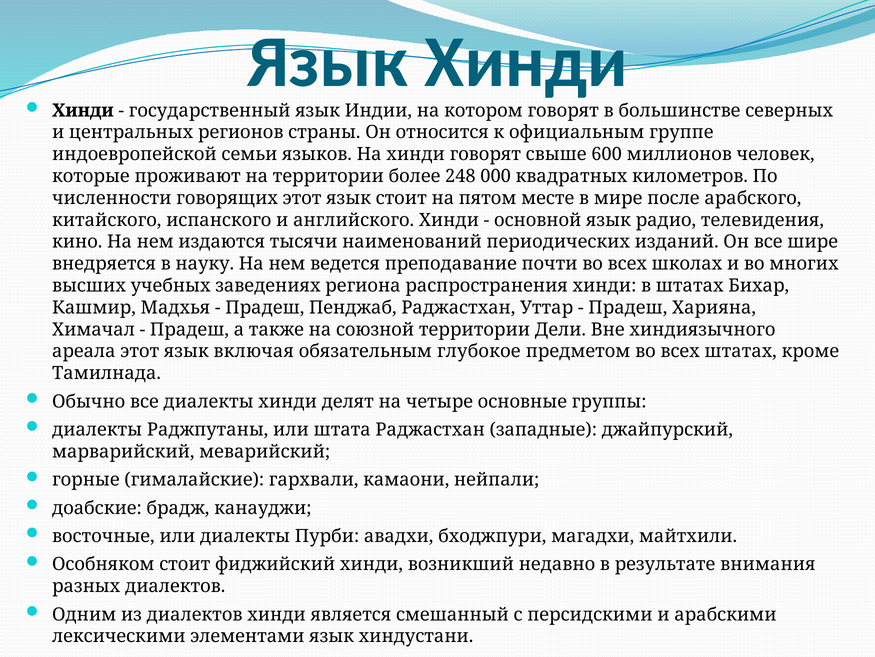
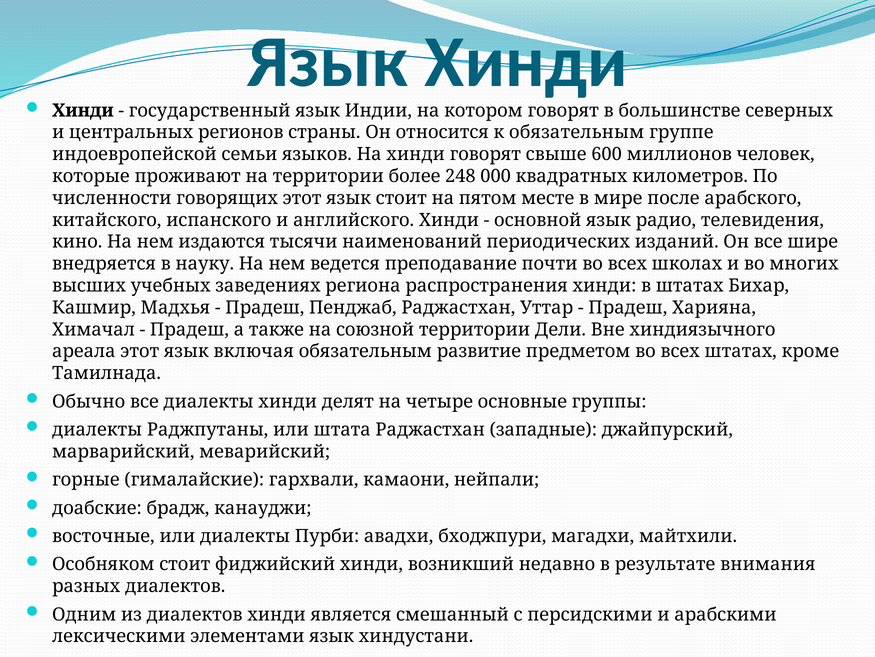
к официальным: официальным -> обязательным (577, 132)
глубокое: глубокое -> развитие (479, 351)
